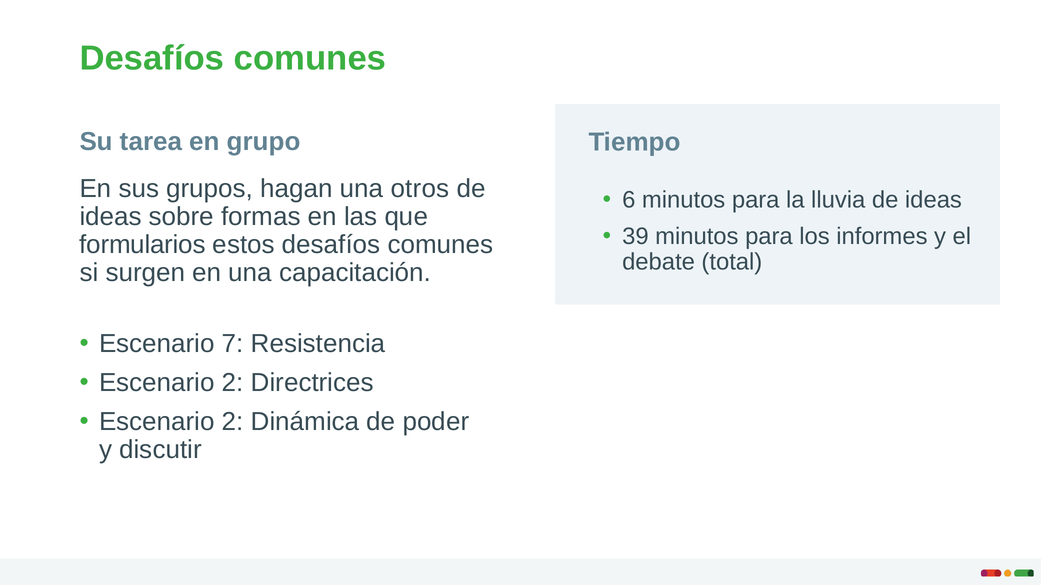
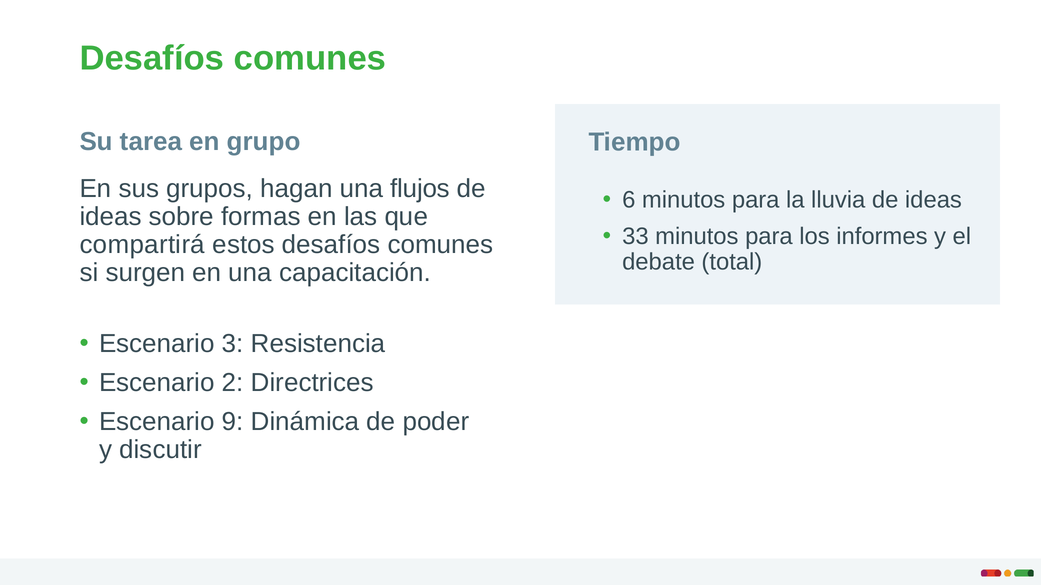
otros: otros -> flujos (420, 189)
39: 39 -> 33 (635, 237)
formularios: formularios -> compartirá (142, 245)
7: 7 -> 3 (233, 344)
2: 2 -> 9 (233, 422)
